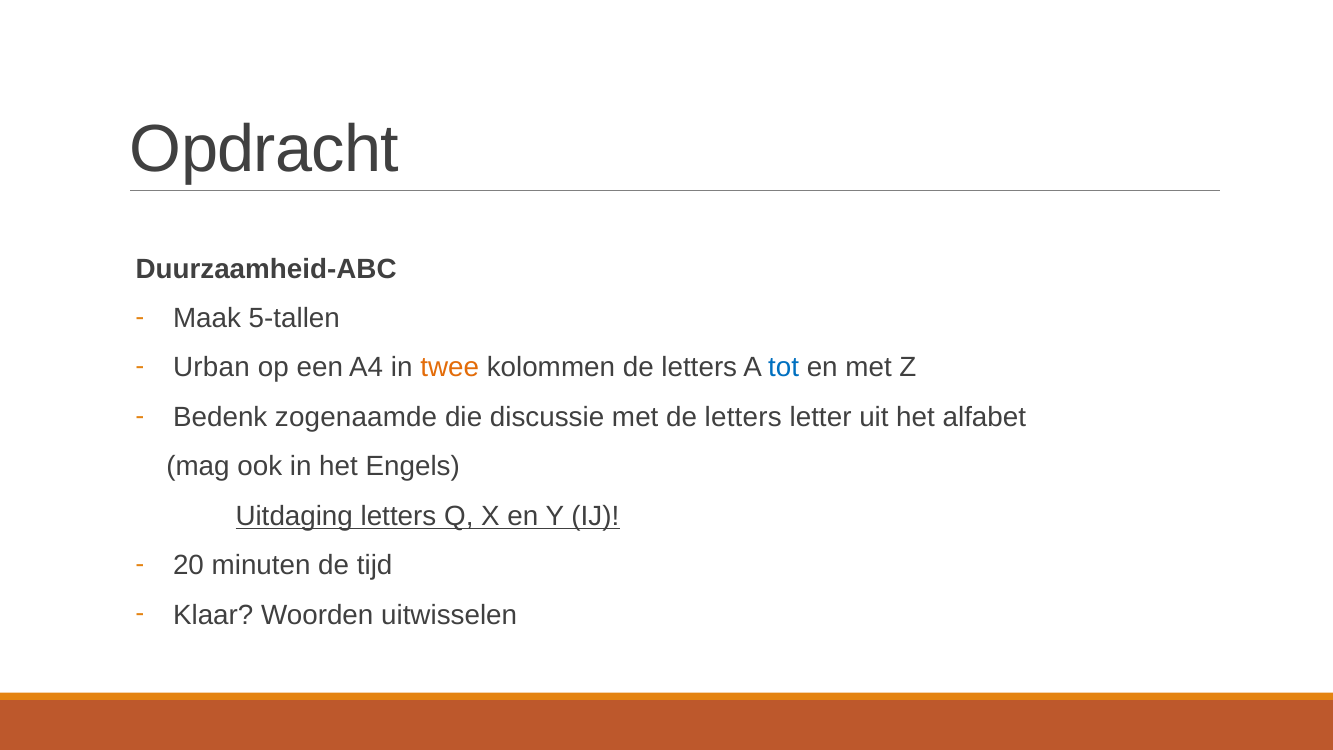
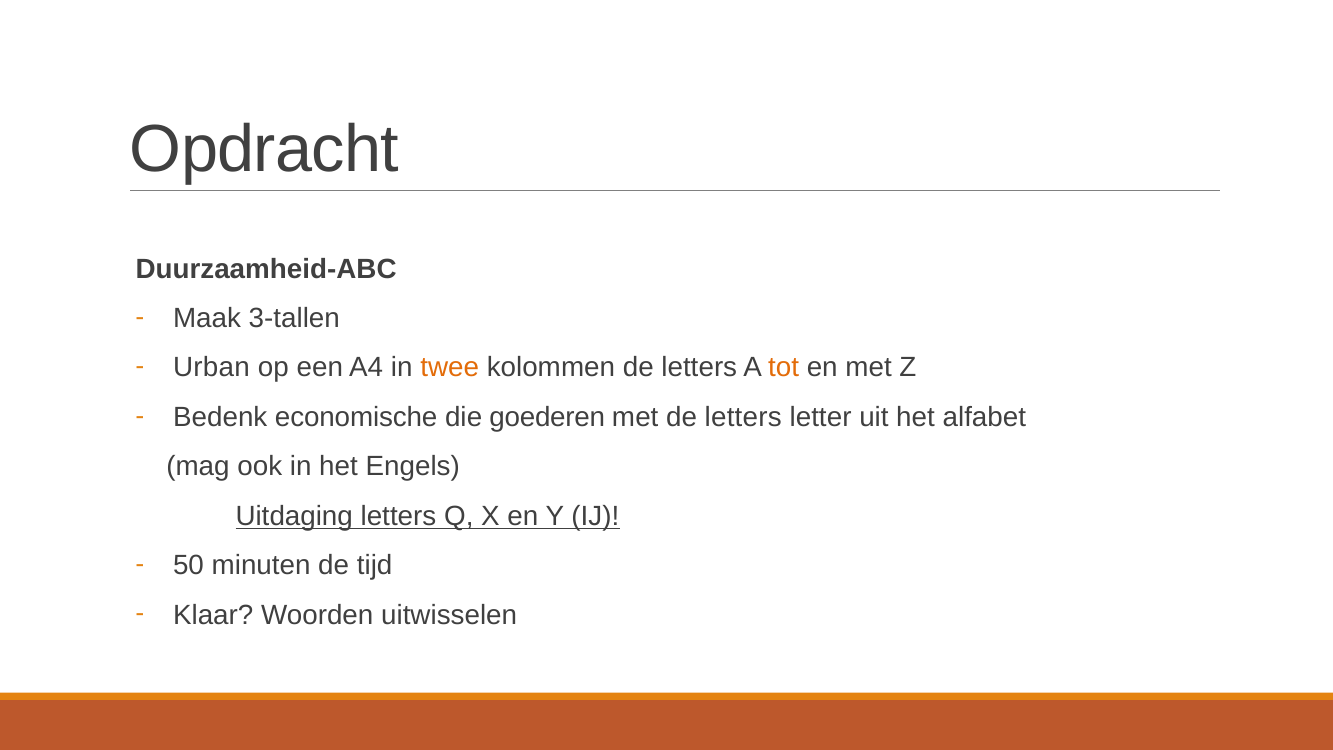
5-tallen: 5-tallen -> 3-tallen (294, 318)
tot colour: blue -> orange (784, 368)
zogenaamde: zogenaamde -> economische (356, 417)
discussie: discussie -> goederen (547, 417)
20: 20 -> 50 (188, 566)
